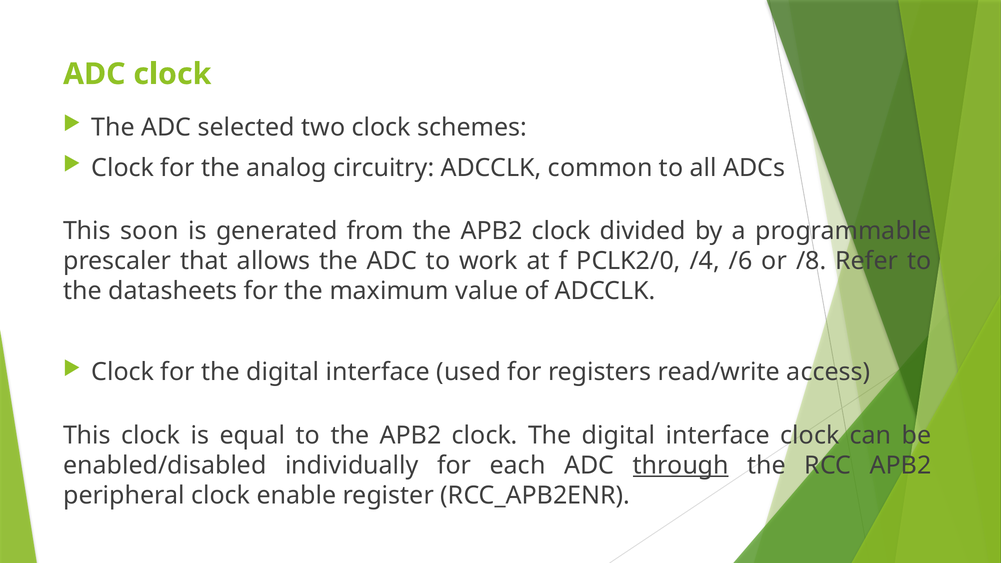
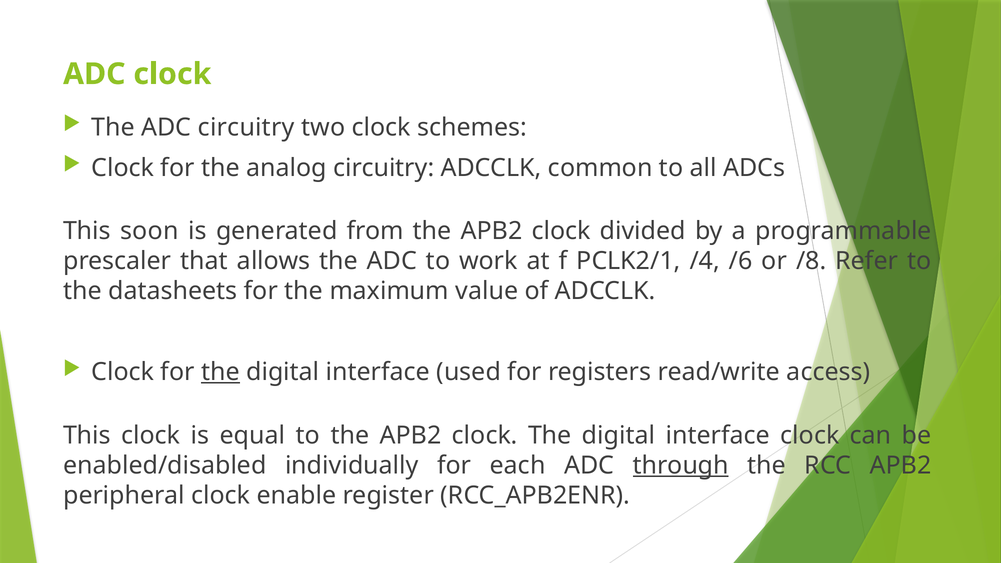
ADC selected: selected -> circuitry (246, 127)
PCLK2/0: PCLK2/0 -> PCLK2/1 (628, 261)
the underline: none -> present (220, 372)
